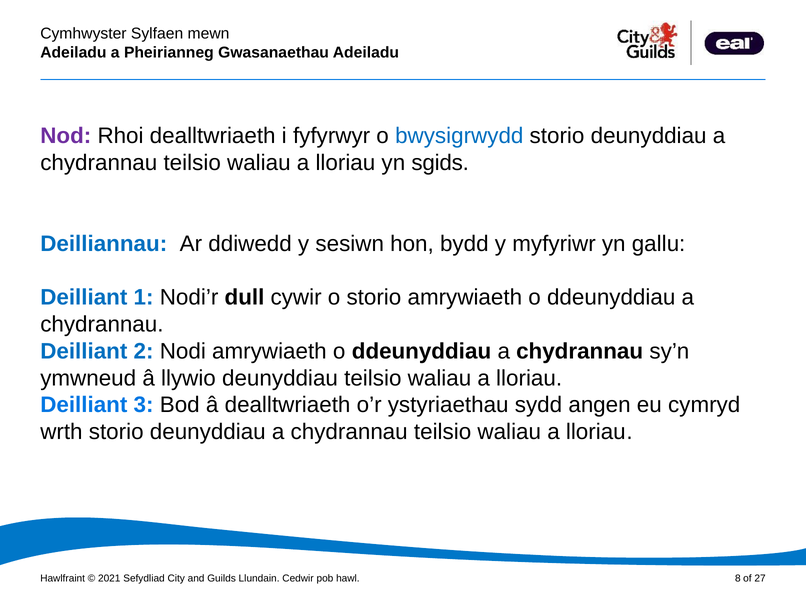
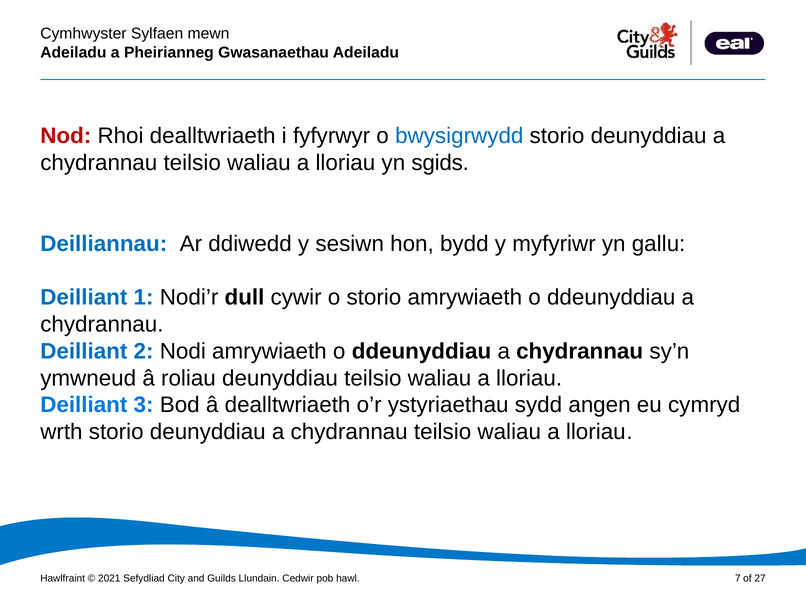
Nod colour: purple -> red (66, 136)
llywio: llywio -> roliau (188, 378)
8: 8 -> 7 (738, 578)
